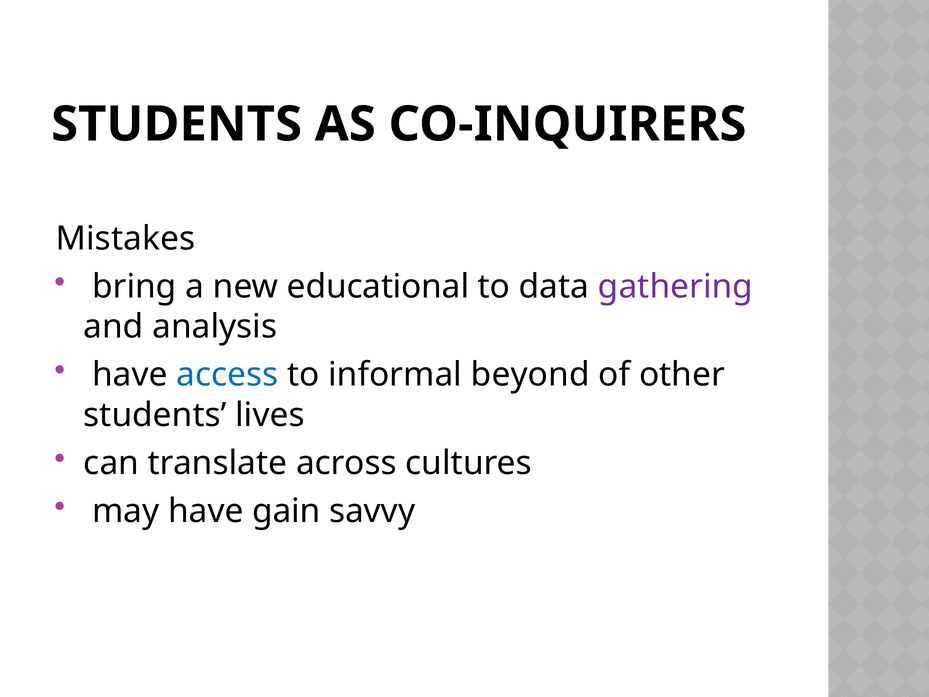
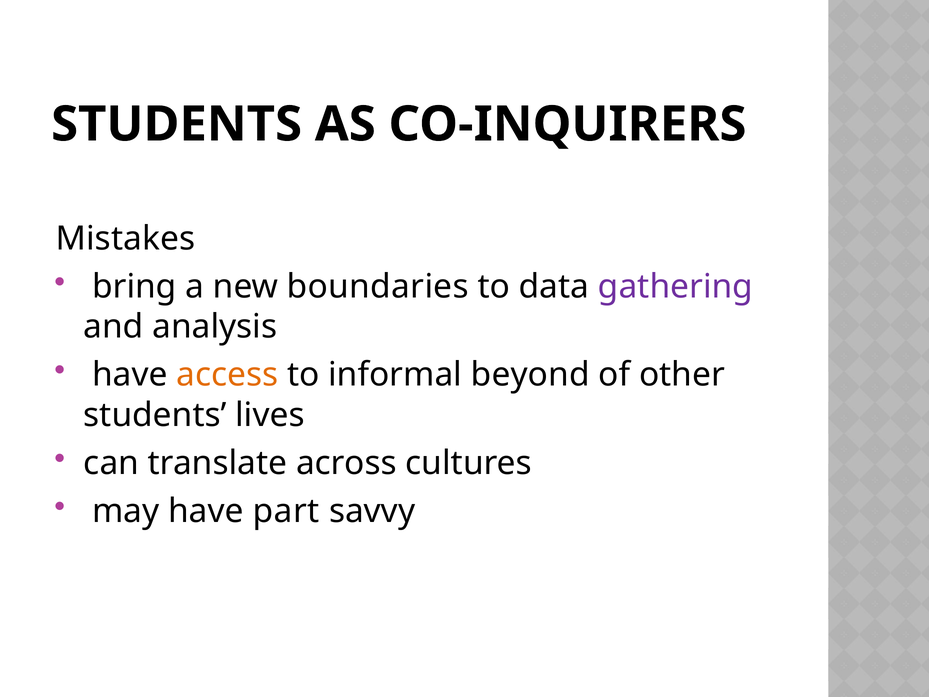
educational: educational -> boundaries (378, 287)
access colour: blue -> orange (227, 375)
gain: gain -> part (286, 511)
